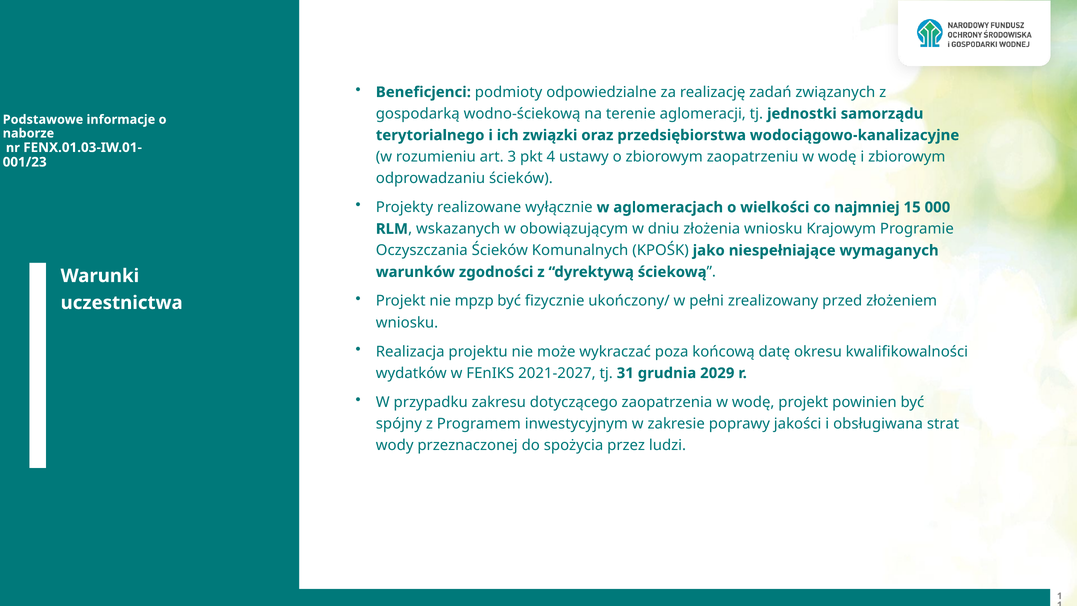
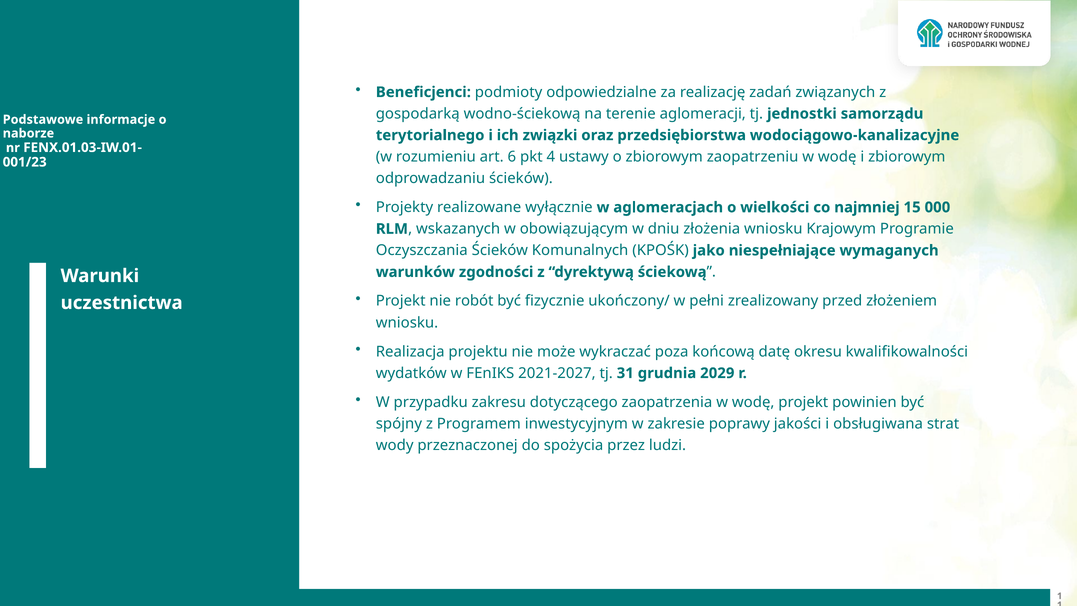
3: 3 -> 6 (512, 157)
mpzp: mpzp -> robót (474, 301)
